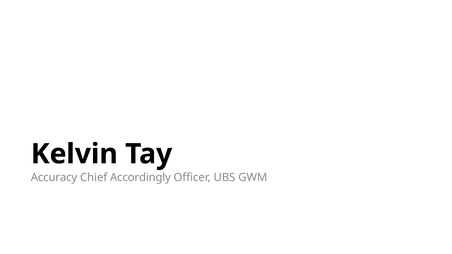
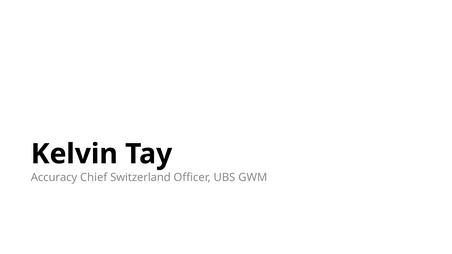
Accordingly: Accordingly -> Switzerland (140, 178)
